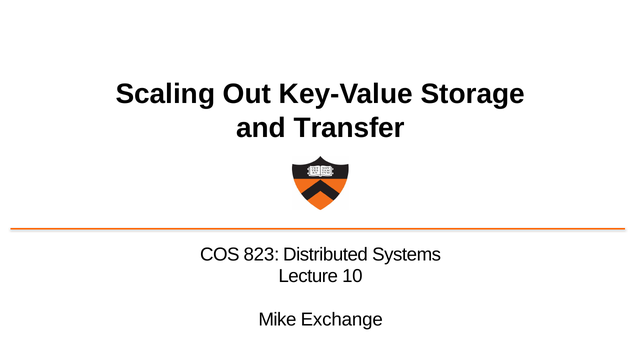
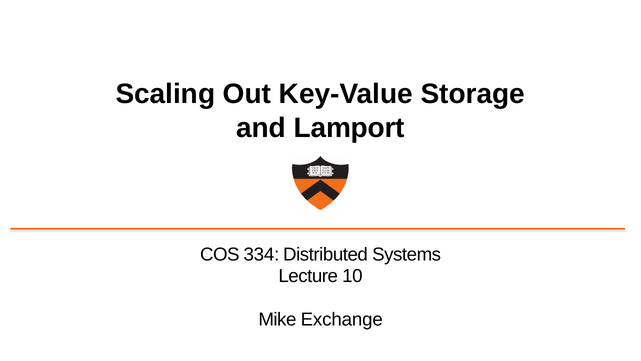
Transfer: Transfer -> Lamport (349, 128)
823: 823 -> 334 (261, 254)
